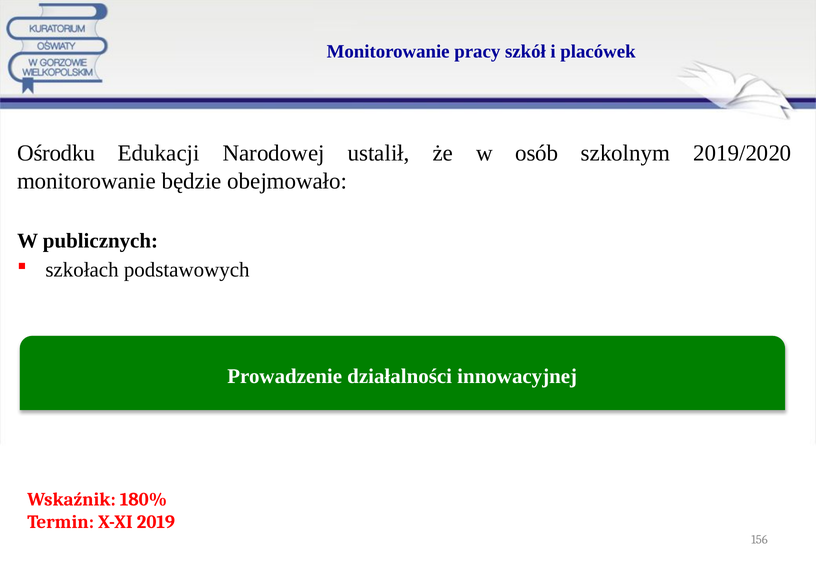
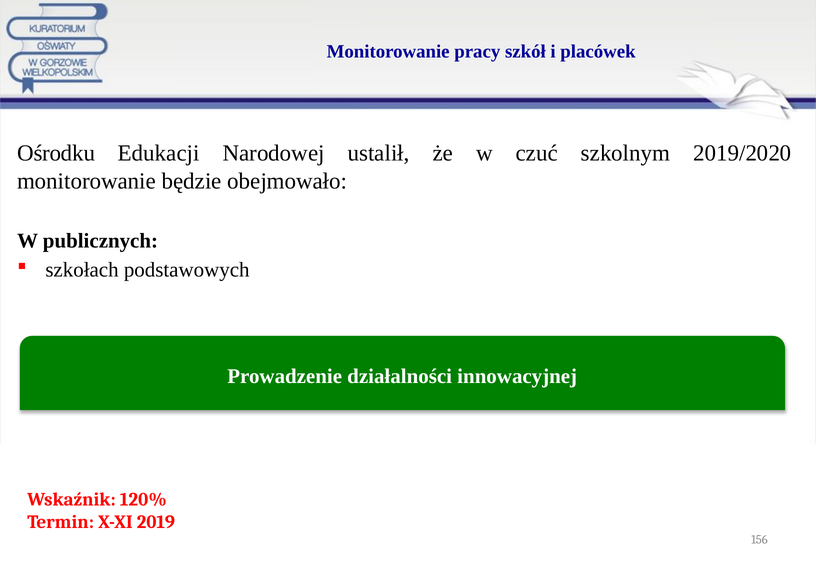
osób: osób -> czuć (537, 153)
180%: 180% -> 120% (143, 499)
